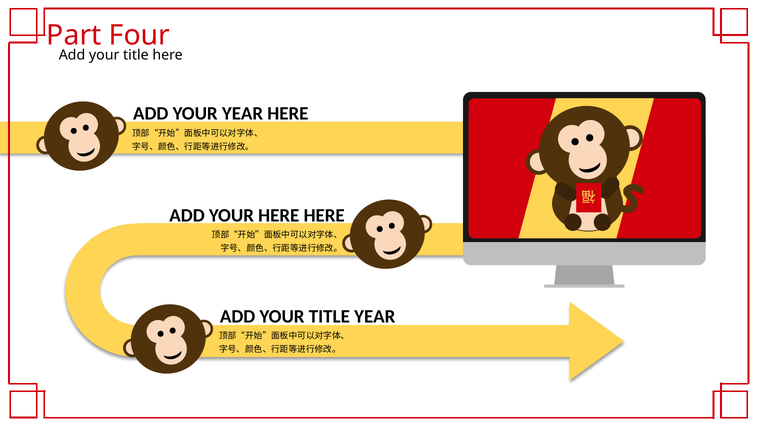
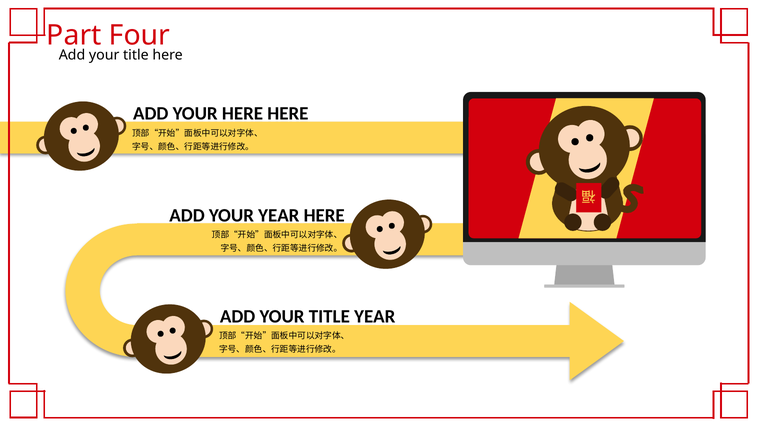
YOUR YEAR: YEAR -> HERE (242, 114)
YOUR HERE: HERE -> YEAR (279, 216)
